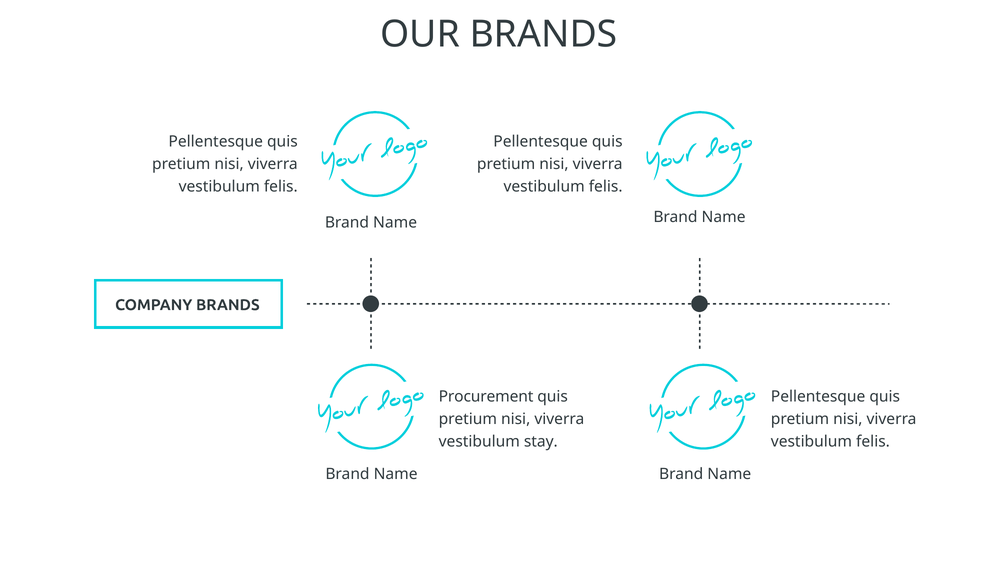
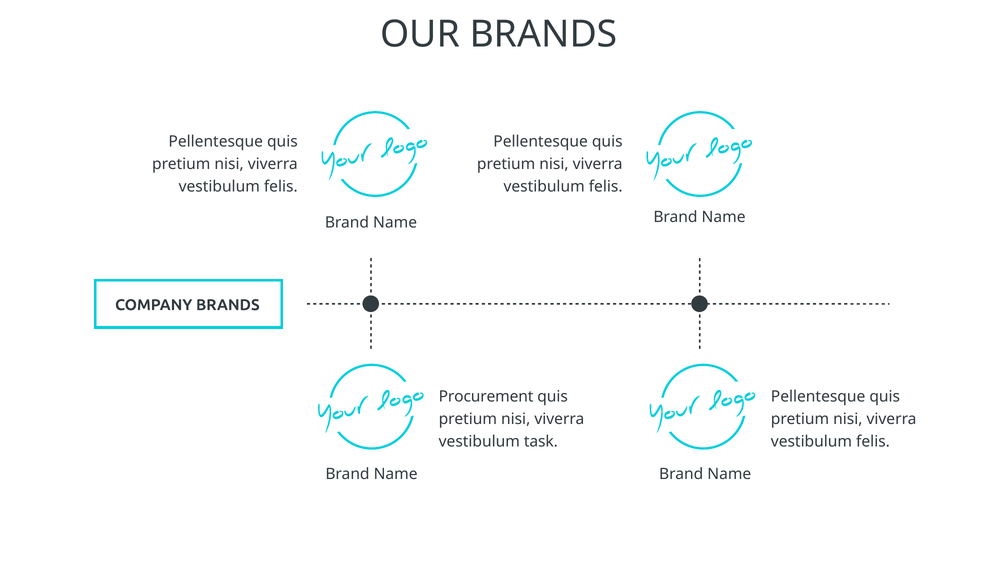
stay: stay -> task (541, 441)
